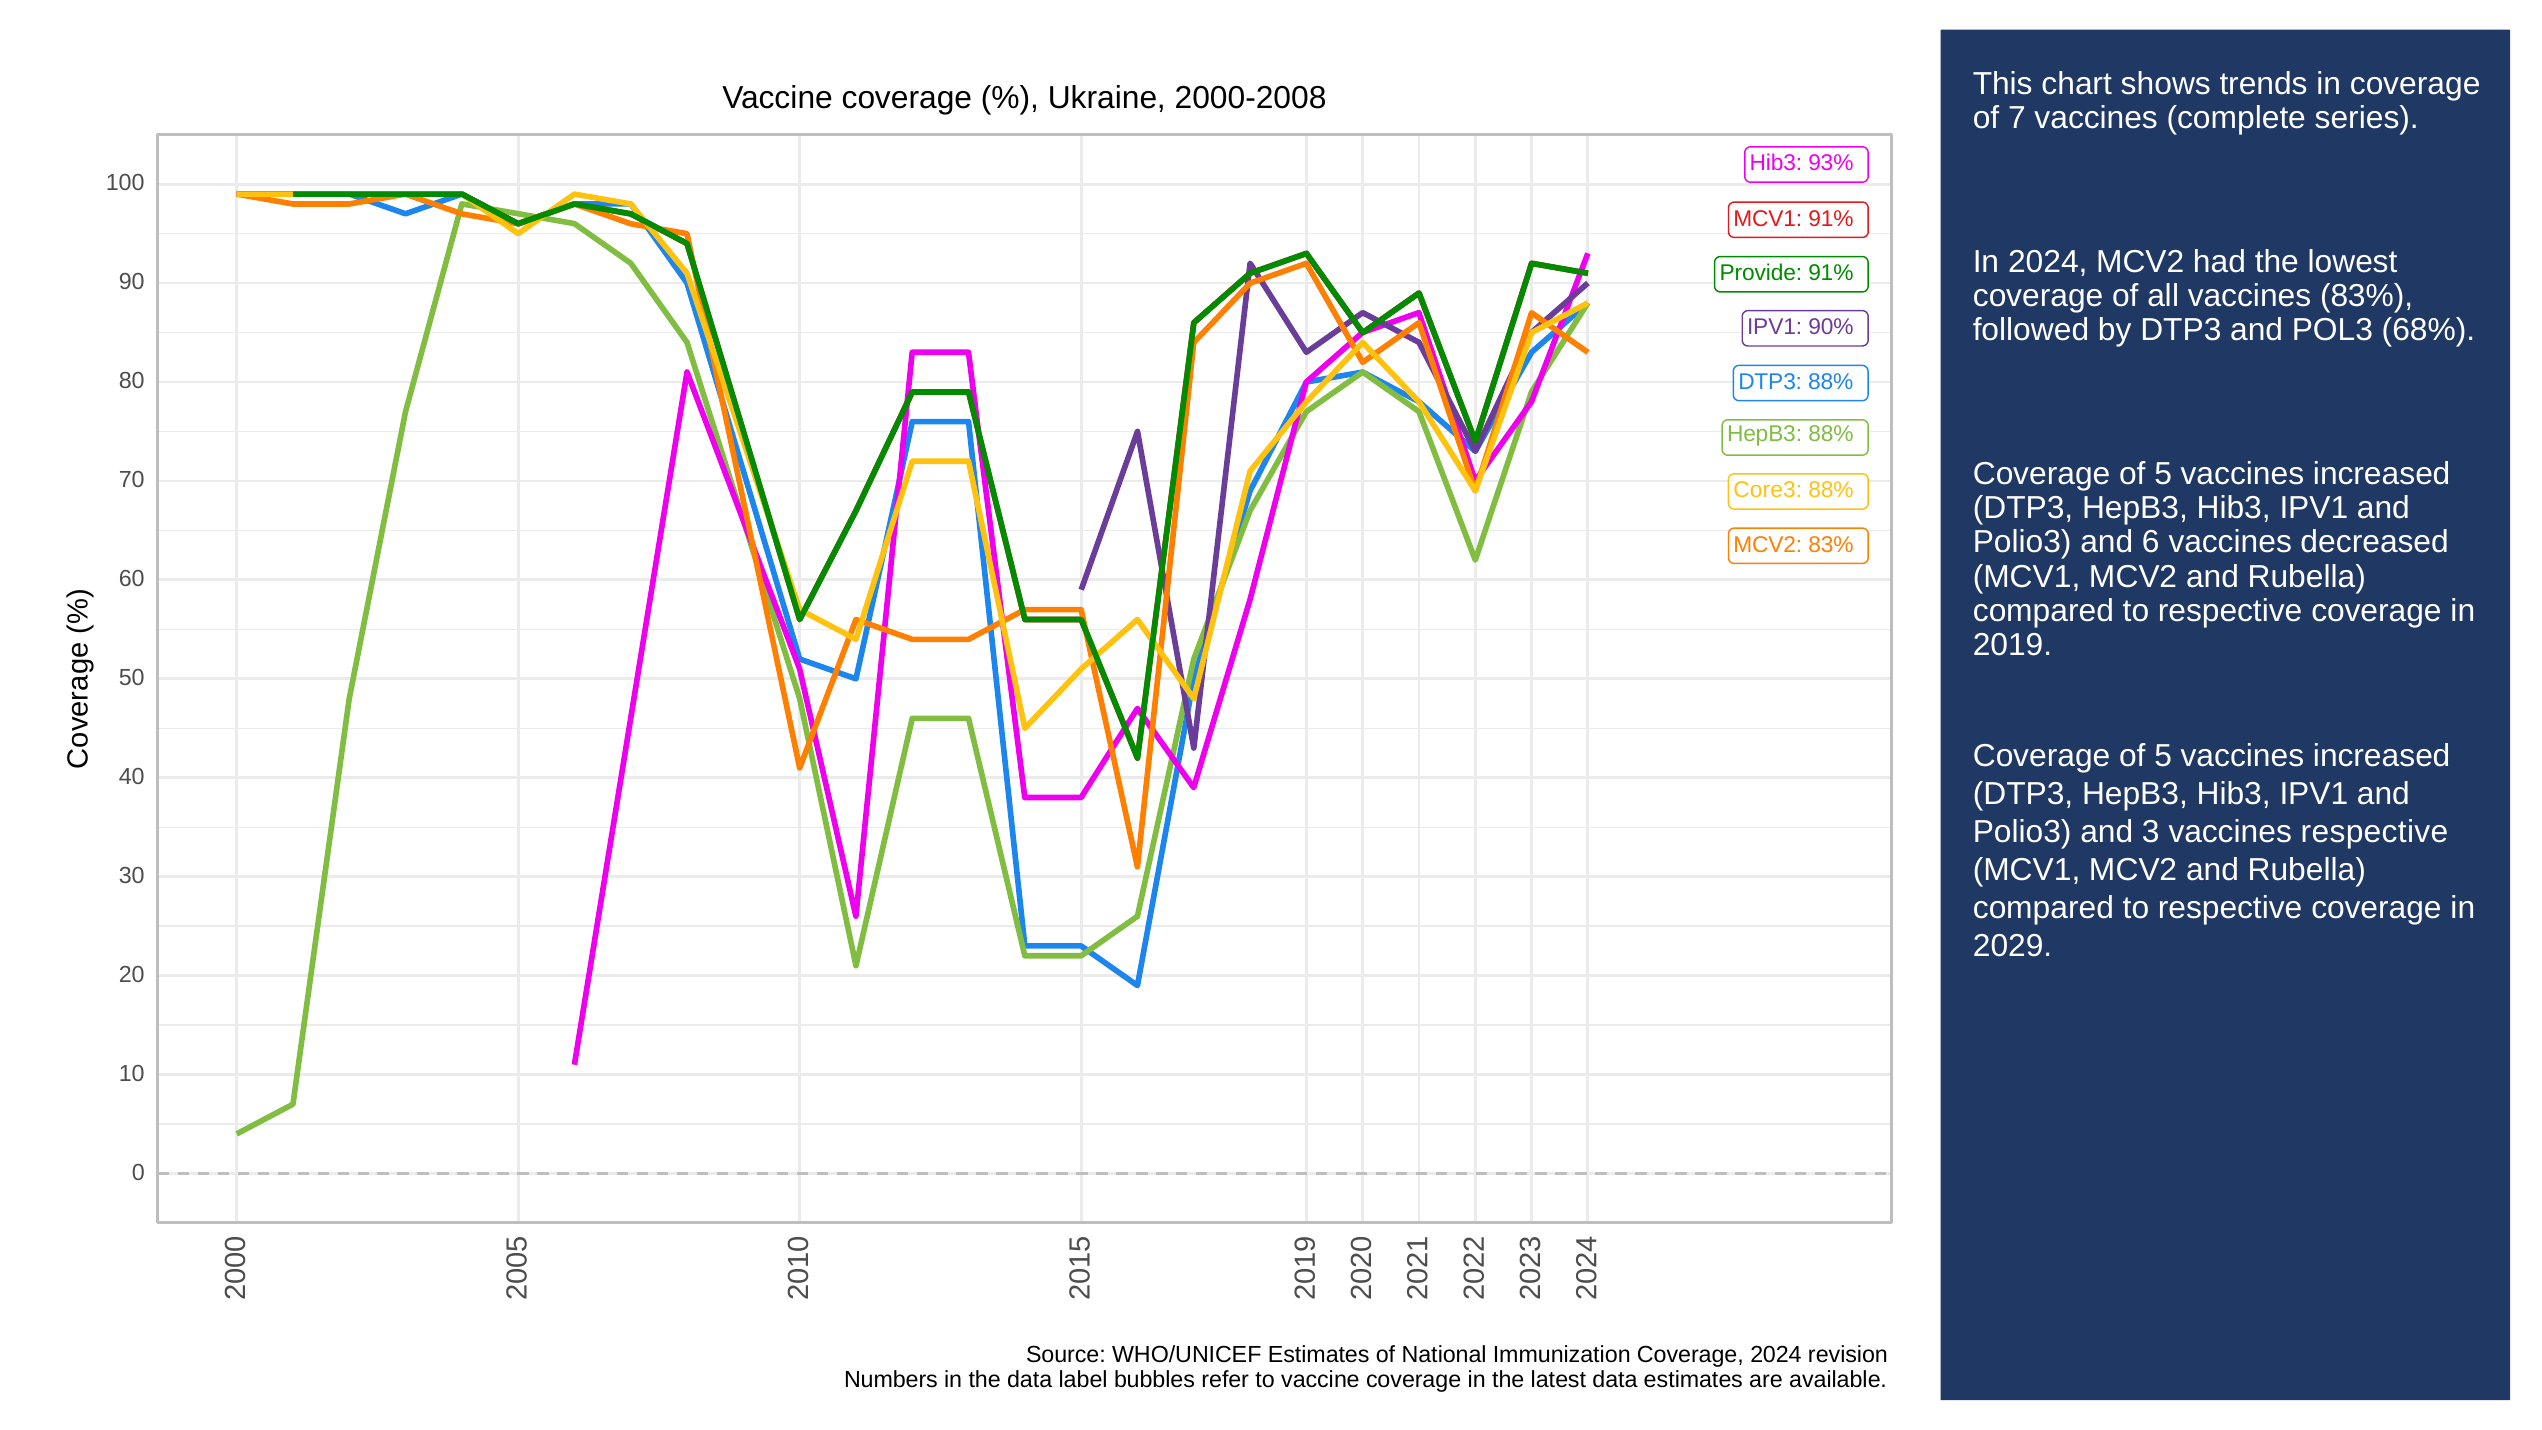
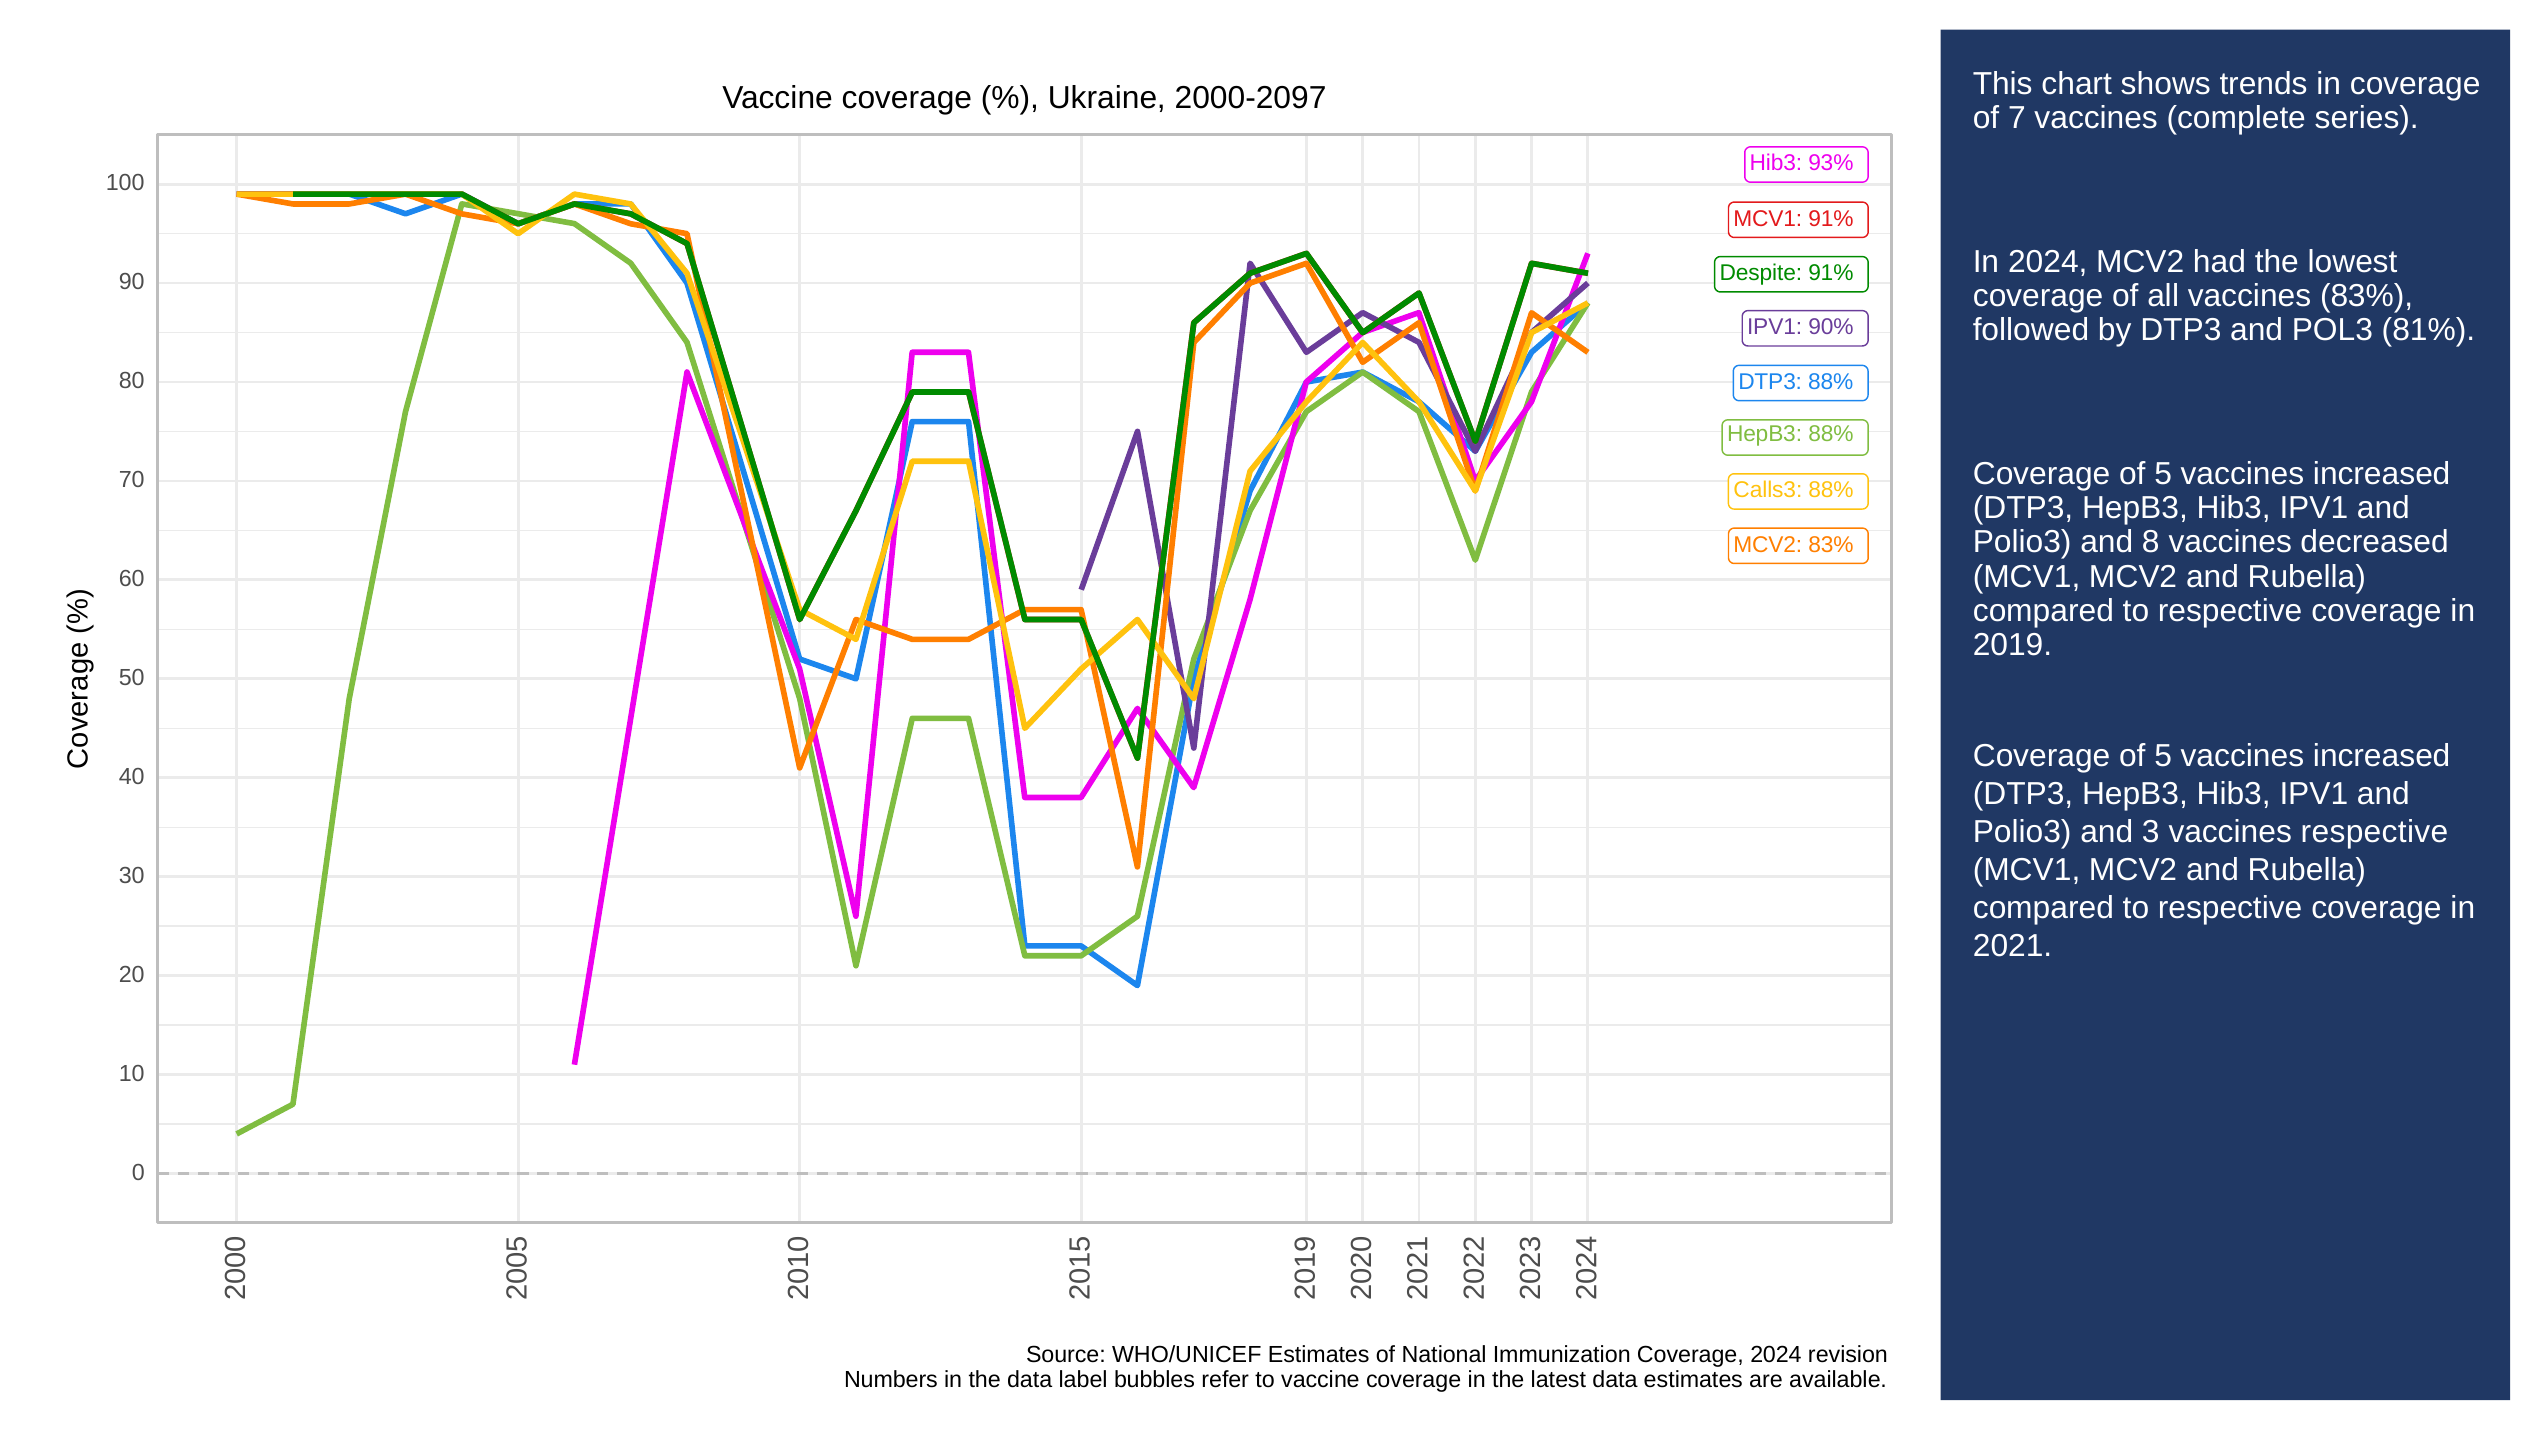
2000-2008: 2000-2008 -> 2000-2097 (1251, 98)
Provide: Provide -> Despite (1761, 273)
68%: 68% -> 81% (2428, 330)
Core3: Core3 -> Calls3 (1768, 490)
6: 6 -> 8 (2151, 542)
2029: 2029 -> 2021 (2013, 946)
